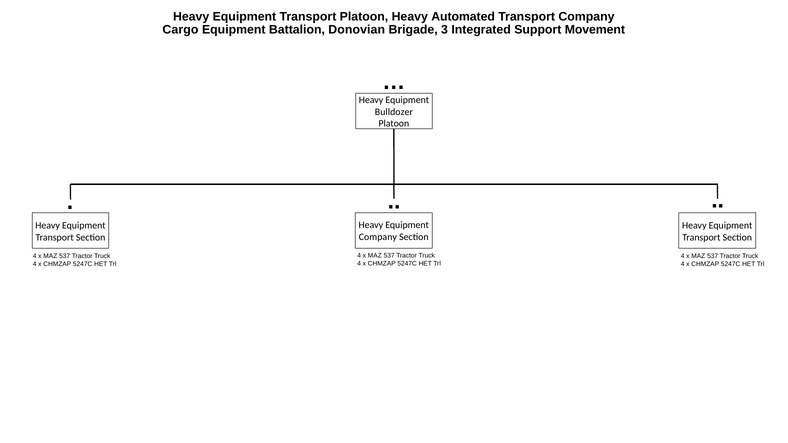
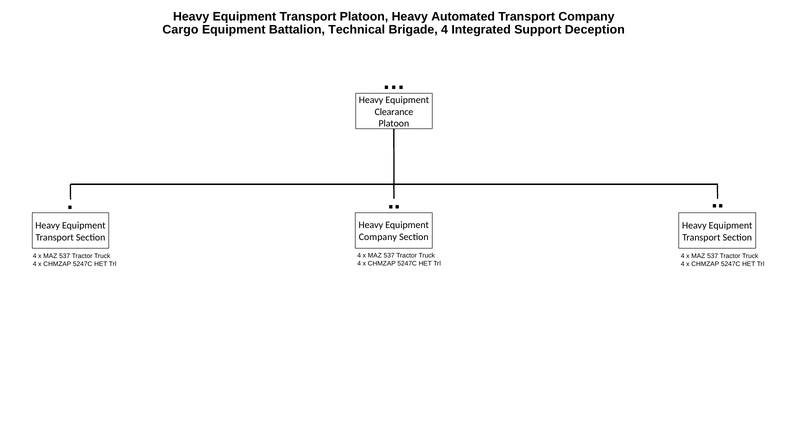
Donovian: Donovian -> Technical (357, 30)
Brigade 3: 3 -> 4 (445, 30)
Movement: Movement -> Deception (595, 30)
Bulldozer: Bulldozer -> Clearance (394, 112)
